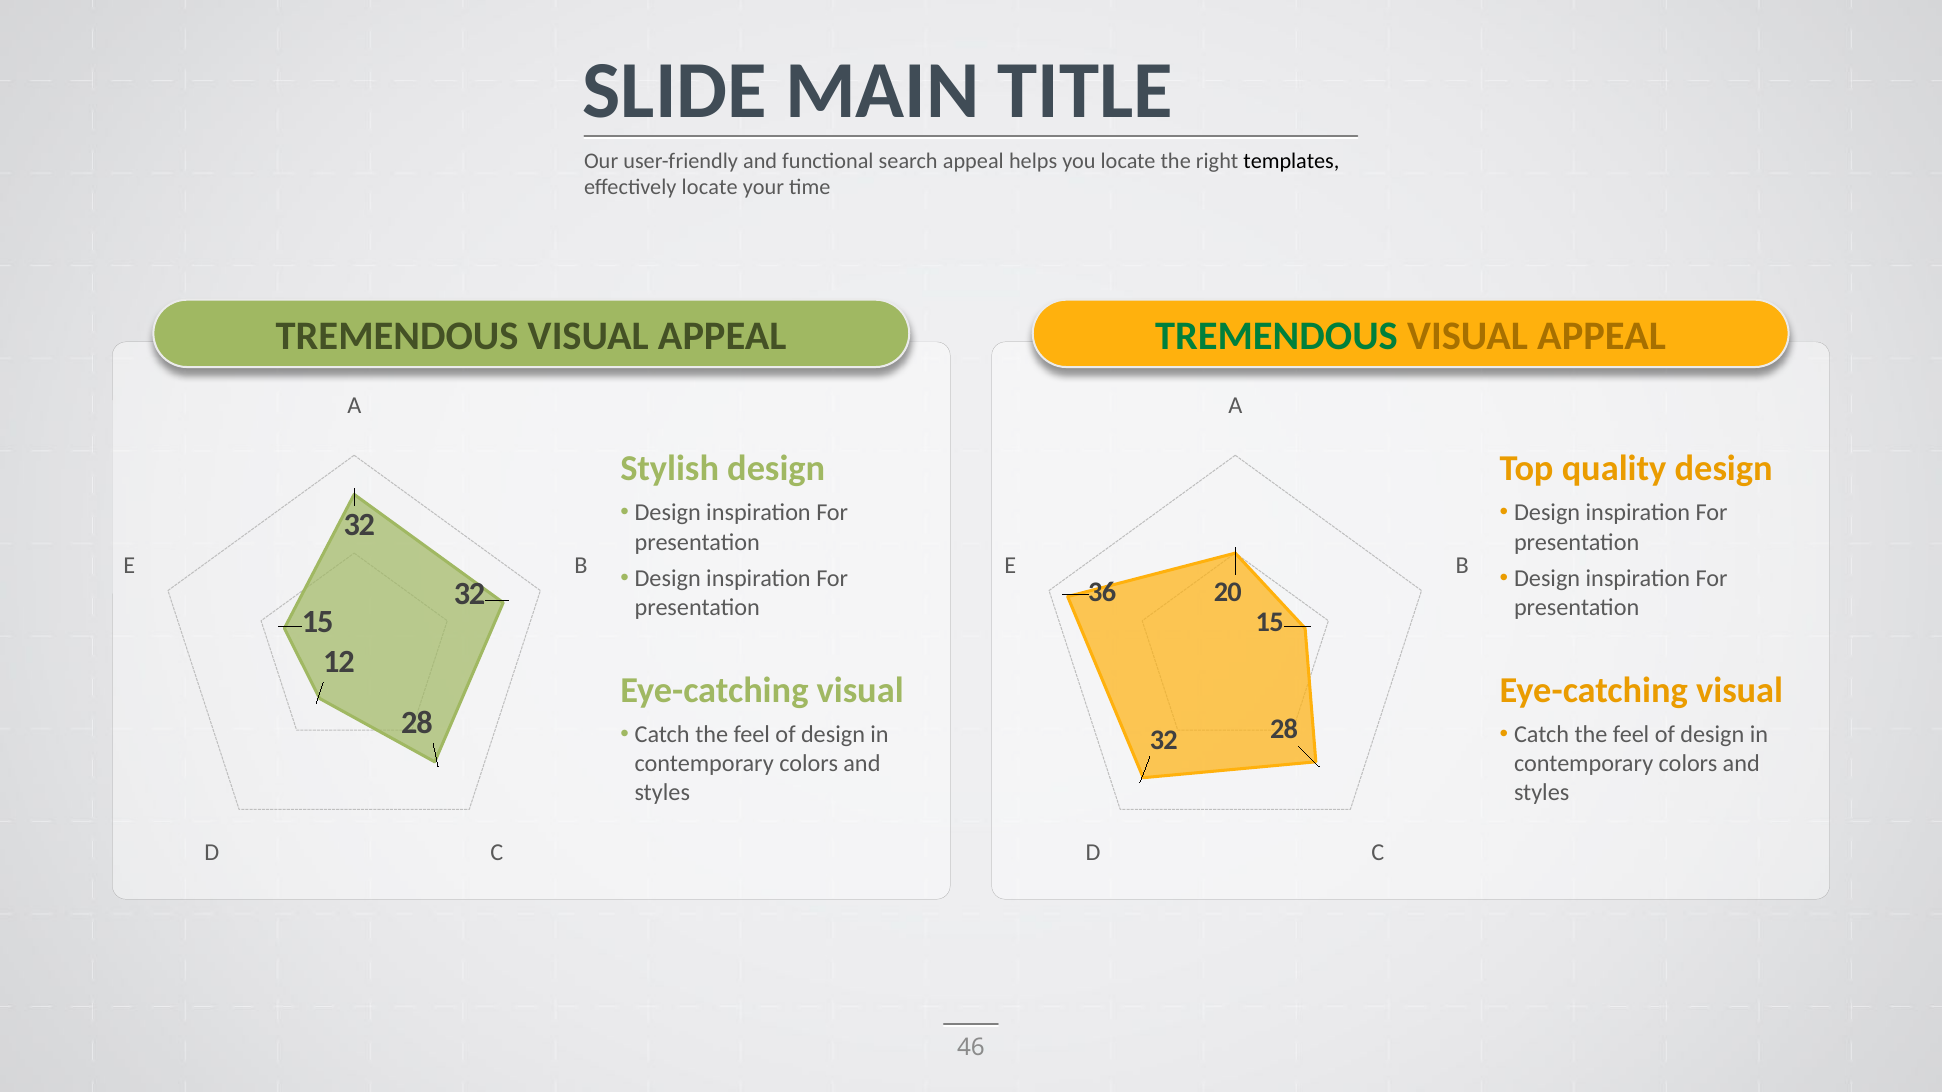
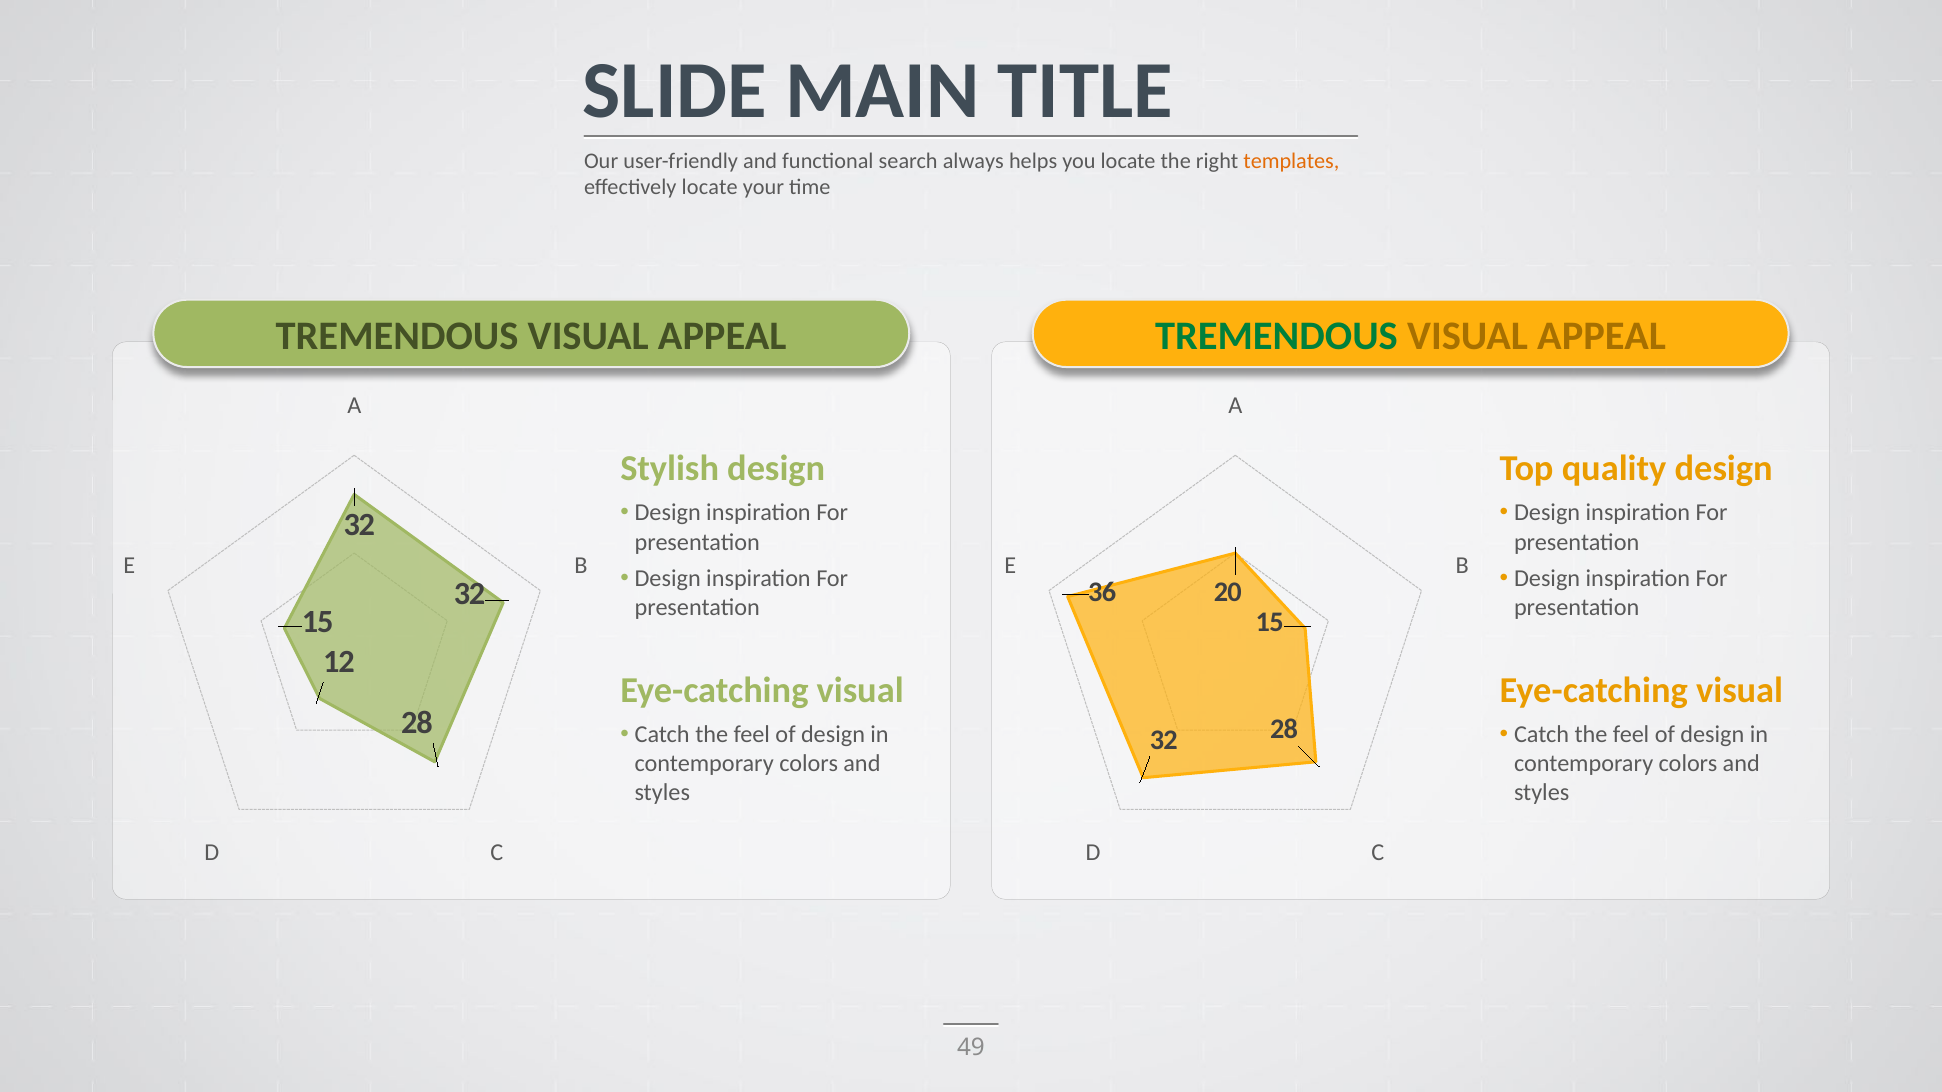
search appeal: appeal -> always (973, 161)
templates colour: black -> orange (1291, 161)
46: 46 -> 49 (971, 1048)
